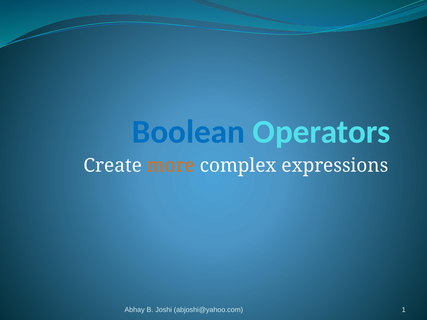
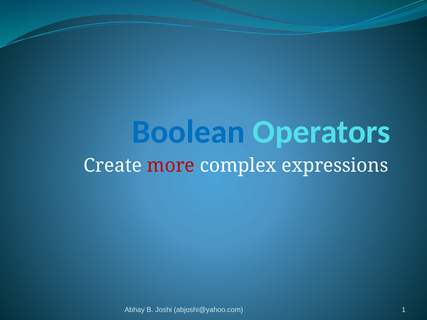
more colour: orange -> red (171, 166)
